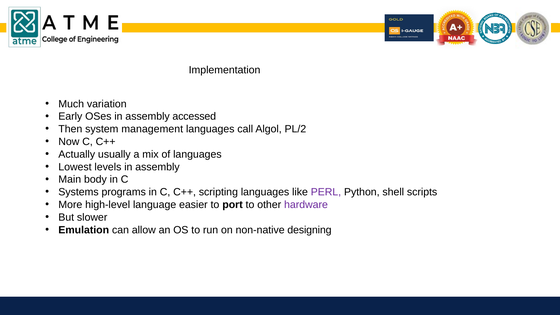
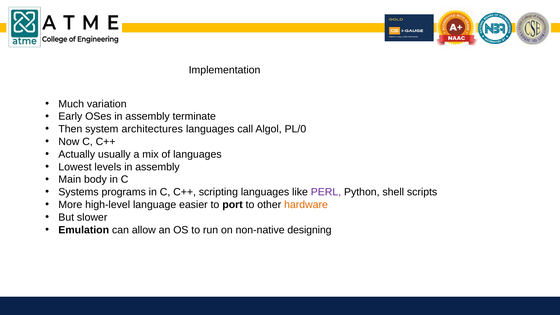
accessed: accessed -> terminate (194, 116)
management: management -> architectures (152, 129)
PL/2: PL/2 -> PL/0 (295, 129)
hardware colour: purple -> orange (306, 205)
